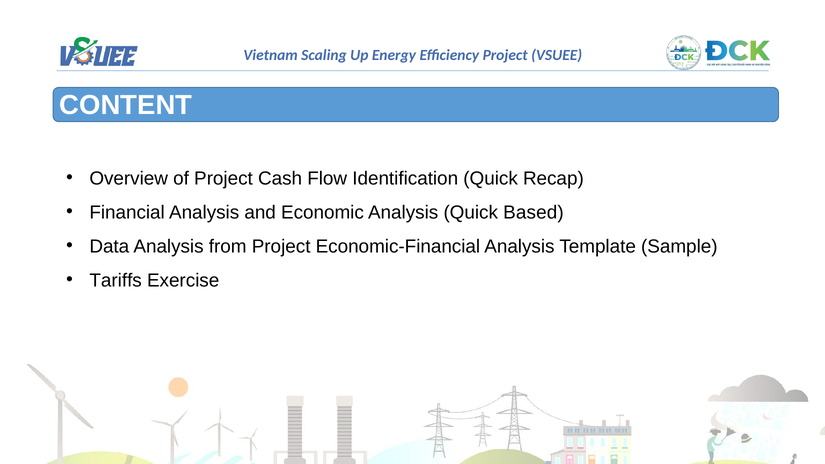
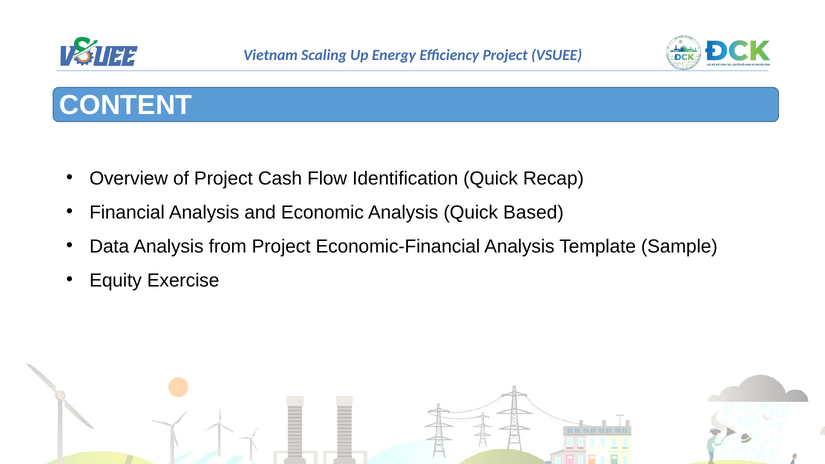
Tariffs: Tariffs -> Equity (116, 280)
